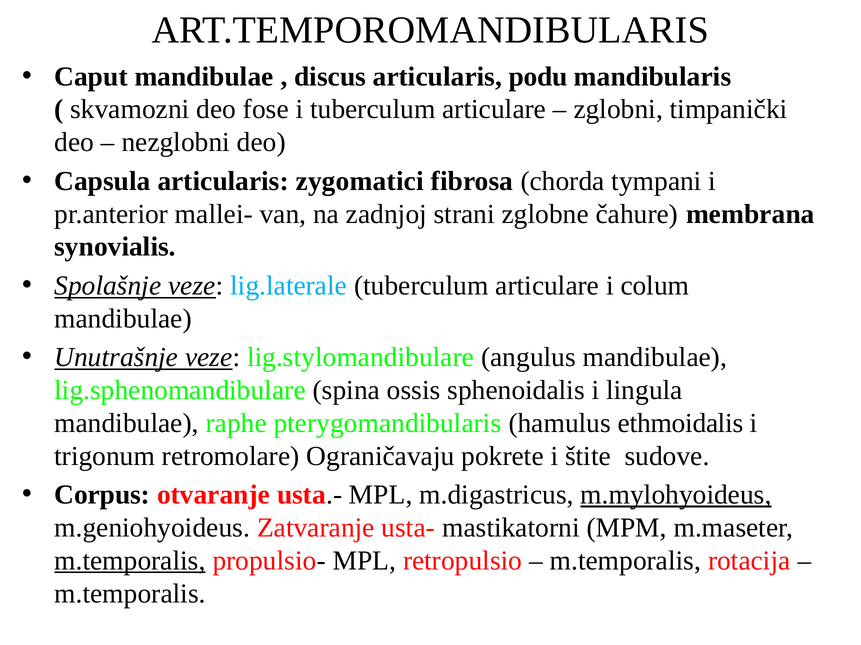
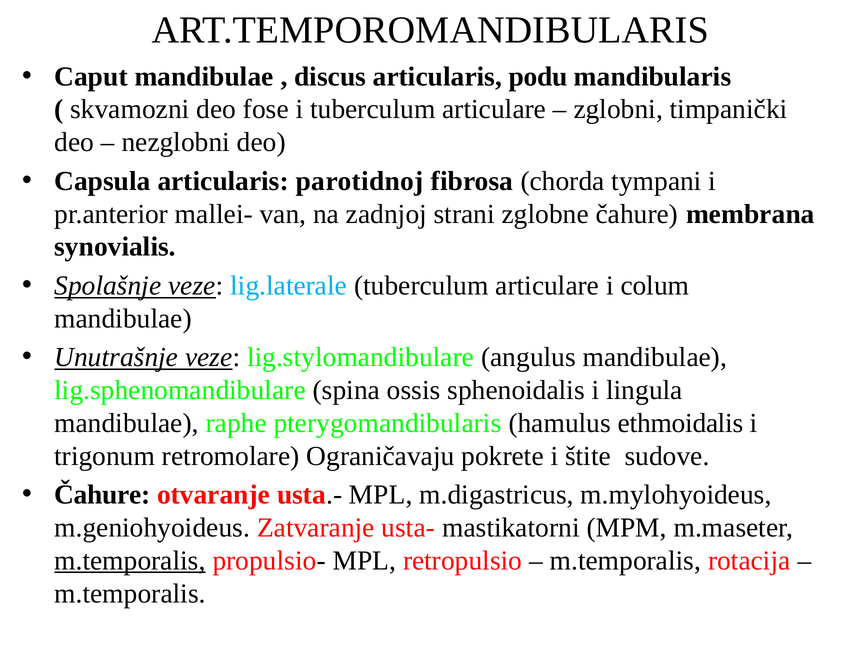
zygomatici: zygomatici -> parotidnoj (360, 181)
Corpus: Corpus -> Čahure (102, 495)
m.mylohyoideus underline: present -> none (676, 495)
